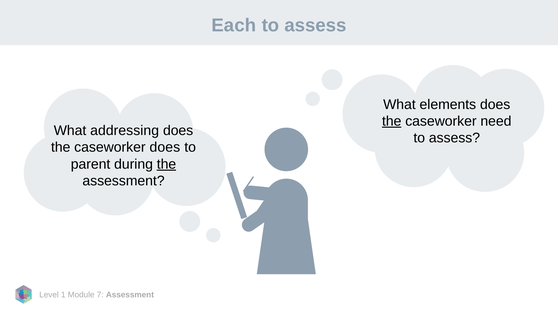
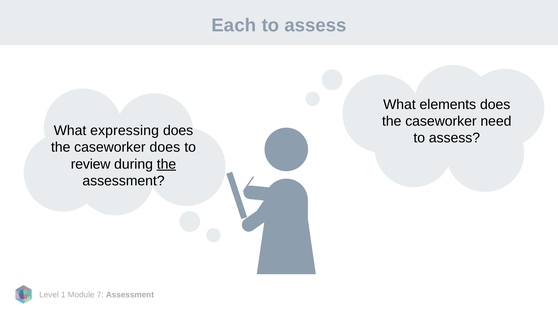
the underline: present -> none (392, 121)
addressing: addressing -> expressing (125, 131)
parent: parent -> review (91, 164)
